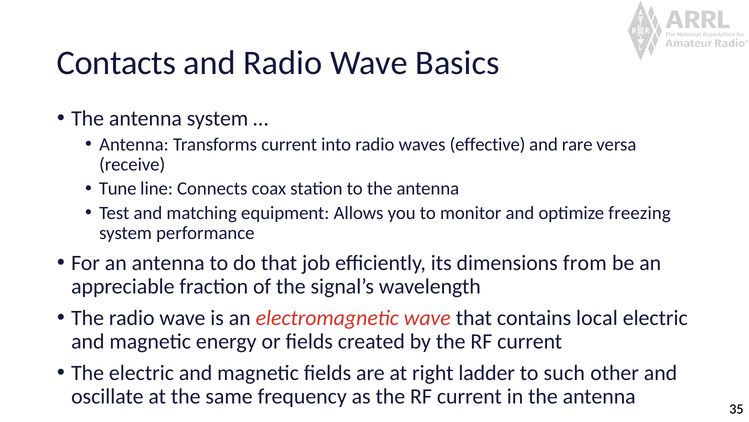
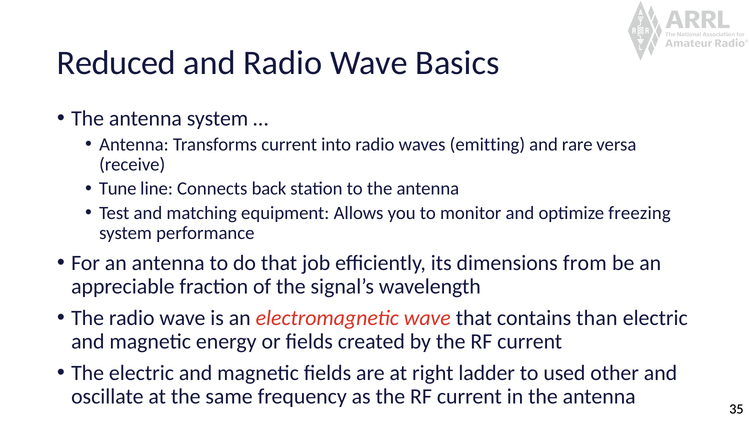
Contacts: Contacts -> Reduced (116, 63)
effective: effective -> emitting (487, 144)
coax: coax -> back (269, 188)
local: local -> than (597, 317)
such: such -> used (564, 372)
